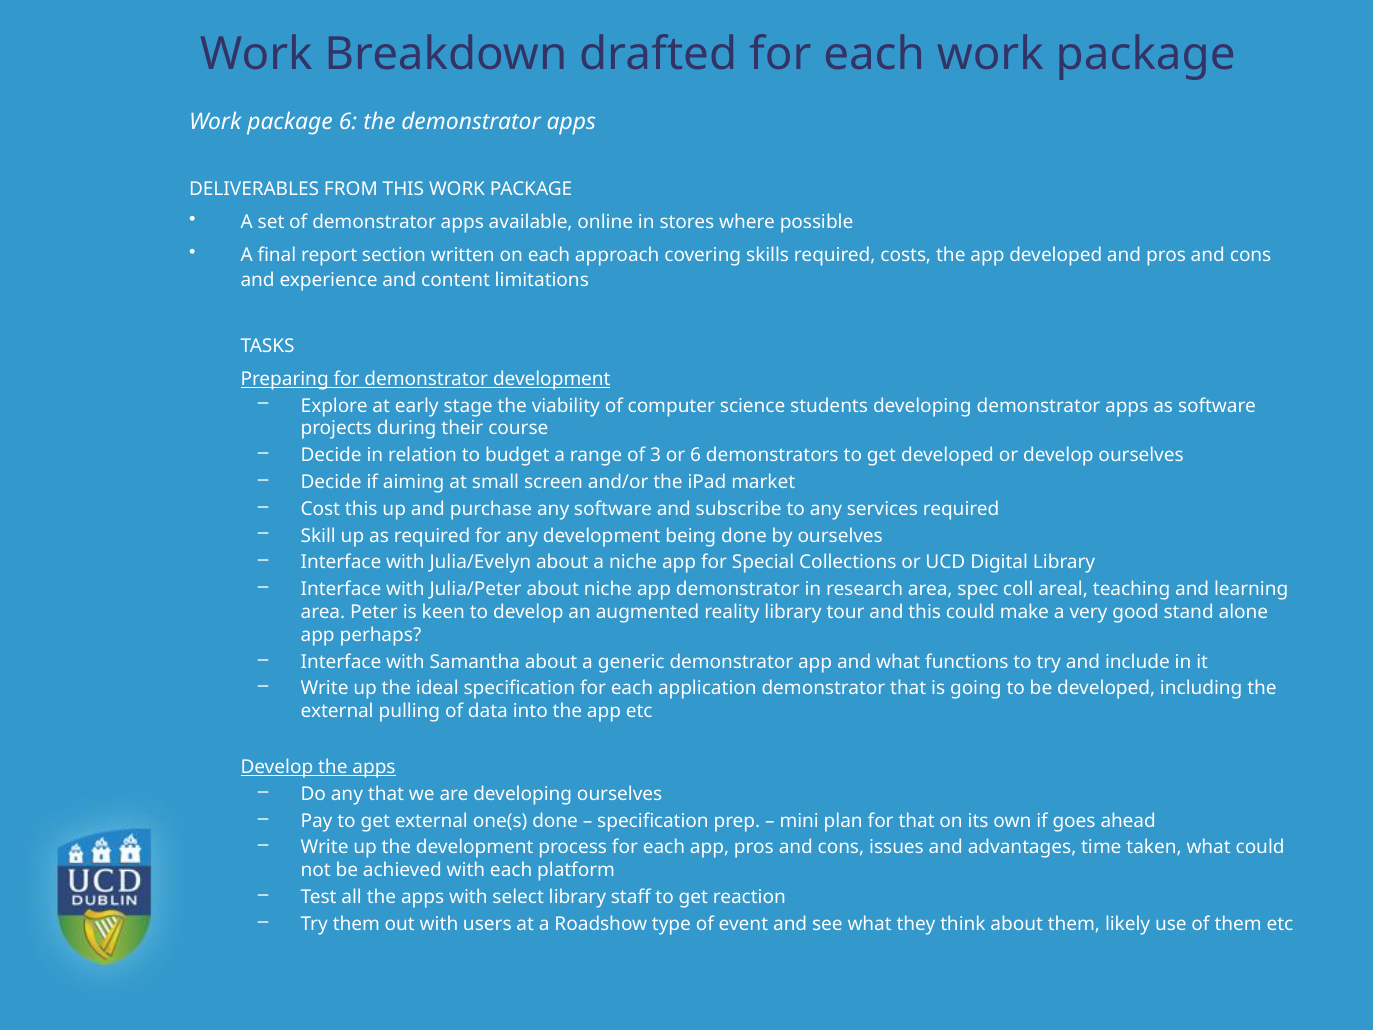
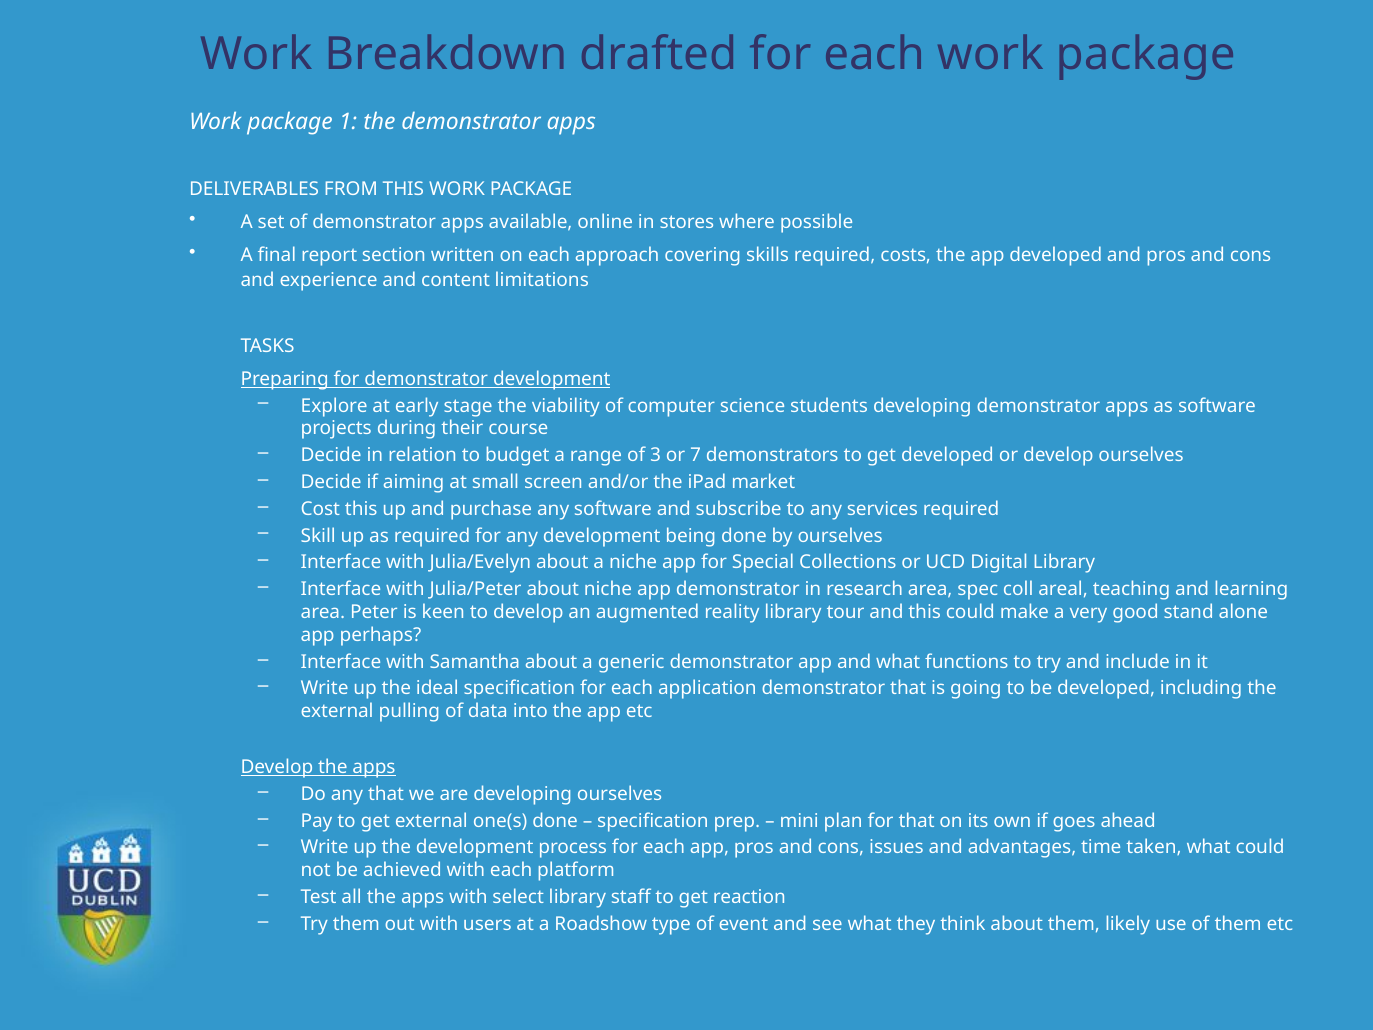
package 6: 6 -> 1 (348, 122)
or 6: 6 -> 7 (696, 455)
